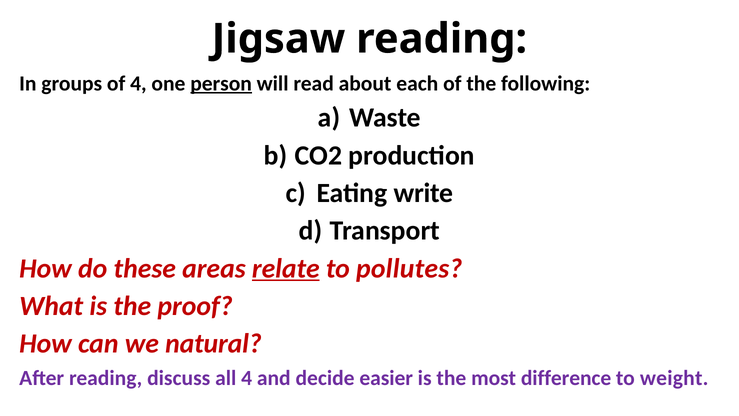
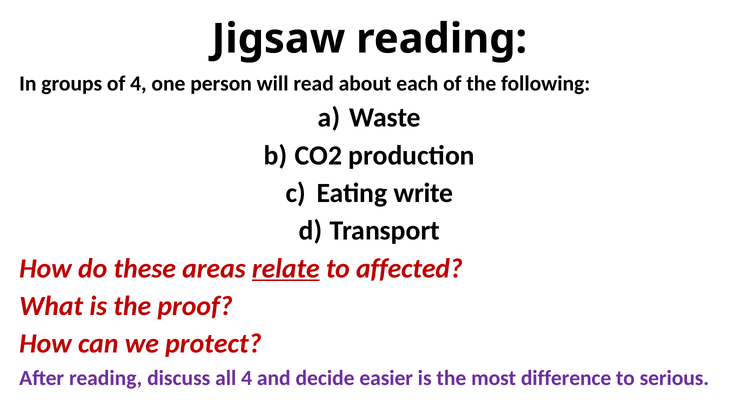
person underline: present -> none (221, 83)
pollutes: pollutes -> affected (409, 268)
natural: natural -> protect (213, 343)
weight: weight -> serious (674, 378)
